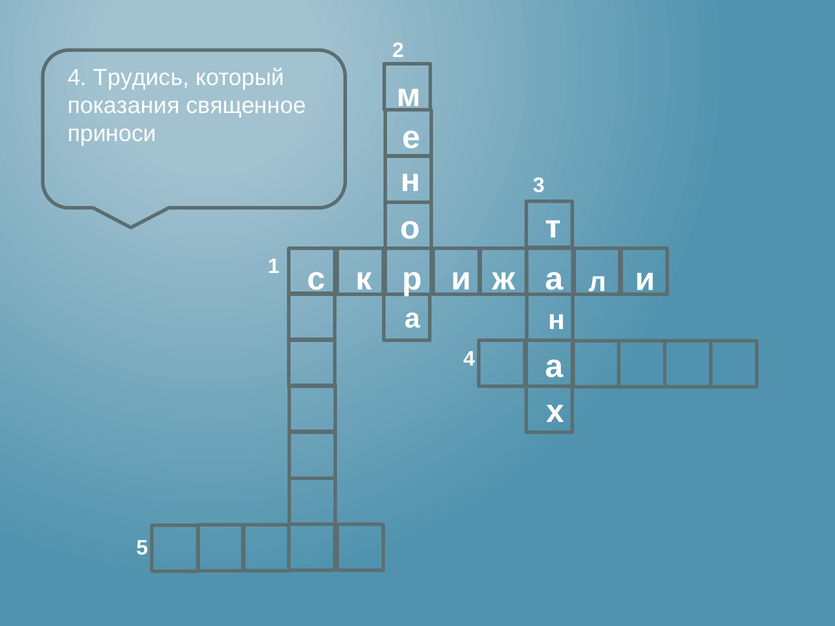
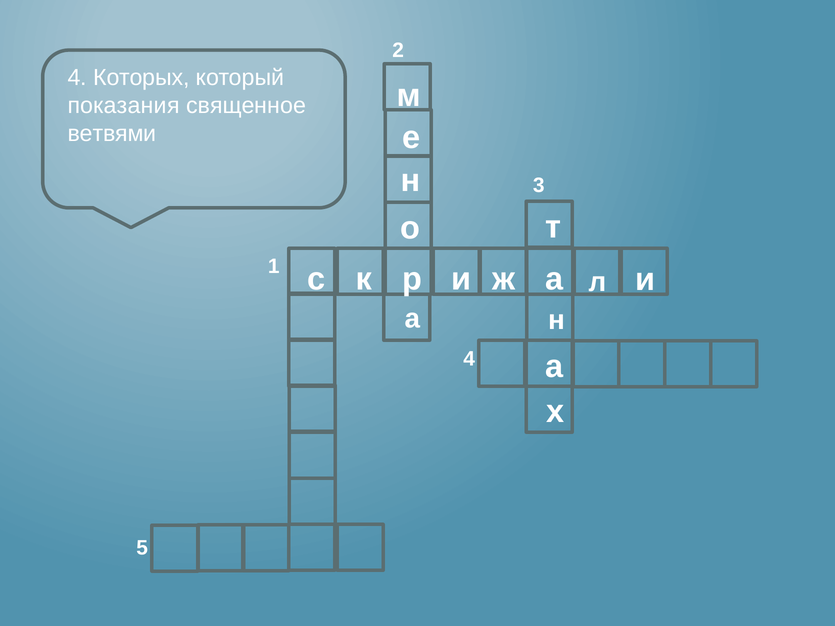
Трудись: Трудись -> Которых (141, 78)
приноси: приноси -> ветвями (112, 134)
